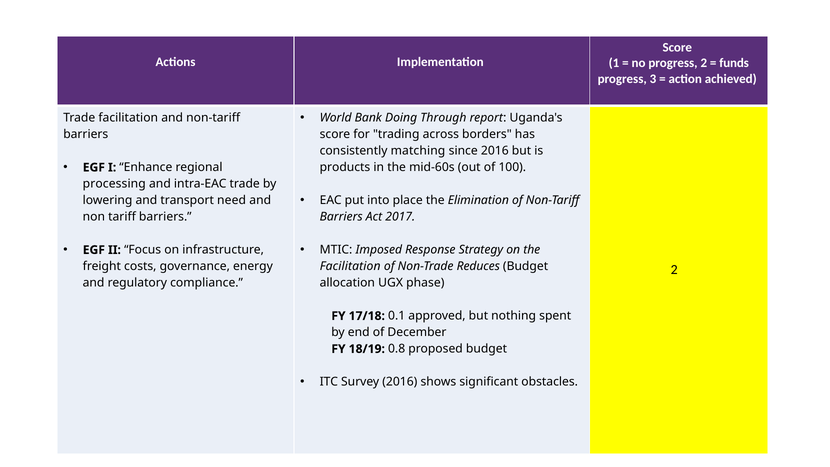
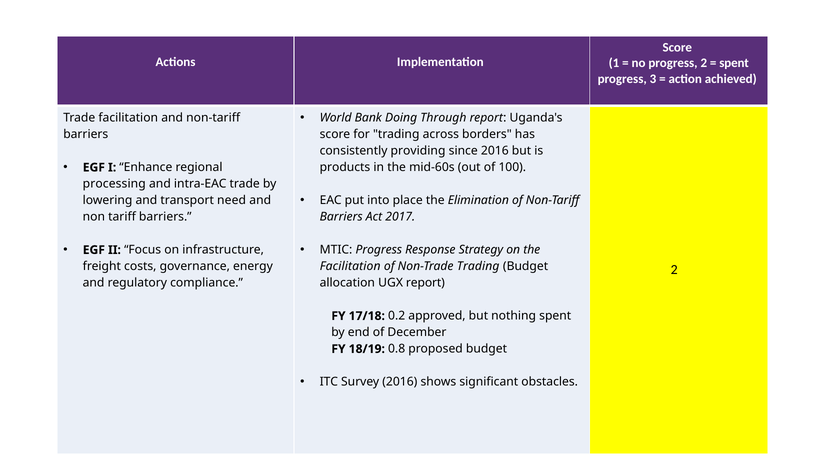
funds: funds -> spent (734, 63)
matching: matching -> providing (418, 151)
MTIC Imposed: Imposed -> Progress (379, 250)
Non-Trade Reduces: Reduces -> Trading (478, 266)
UGX phase: phase -> report (425, 283)
0.1: 0.1 -> 0.2 (397, 316)
